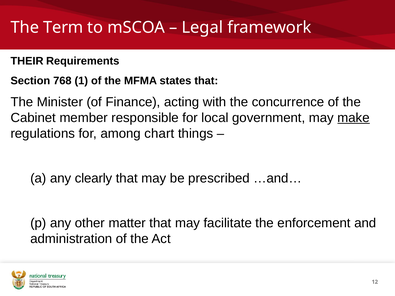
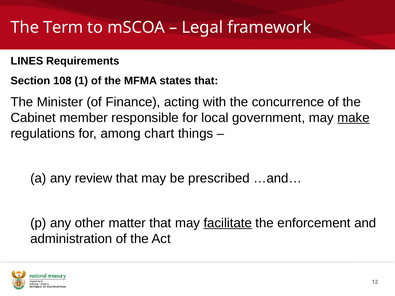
THEIR: THEIR -> LINES (27, 61)
768: 768 -> 108 (62, 81)
clearly: clearly -> review (94, 178)
facilitate underline: none -> present (228, 223)
